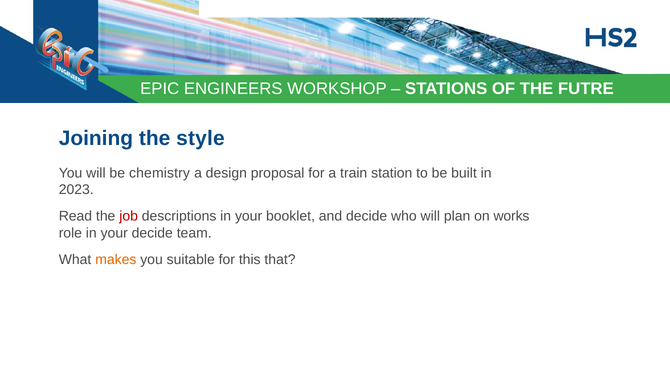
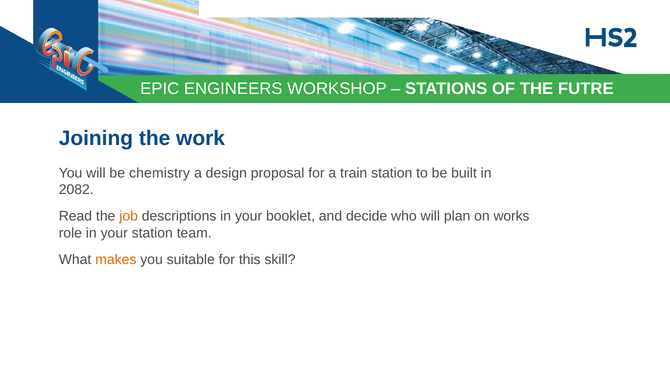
style: style -> work (201, 138)
2023: 2023 -> 2082 (76, 190)
job colour: red -> orange (129, 216)
your decide: decide -> station (152, 233)
that: that -> skill (280, 259)
